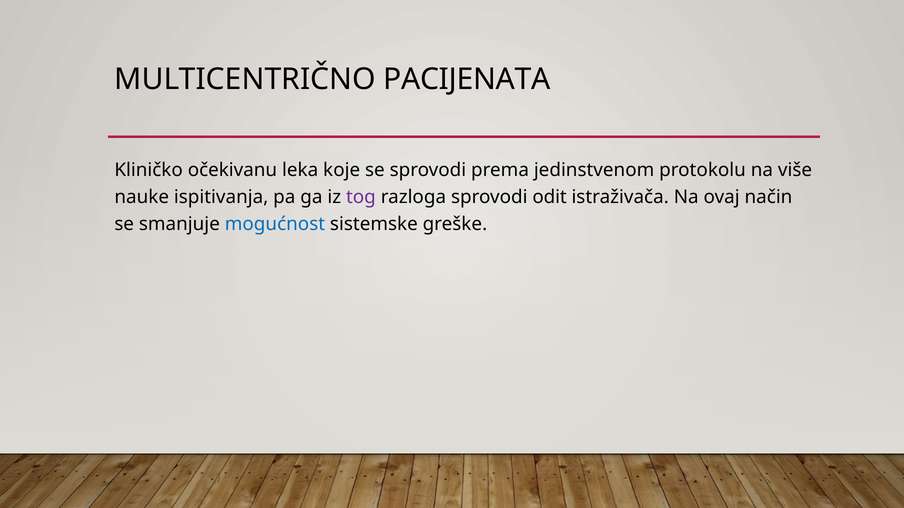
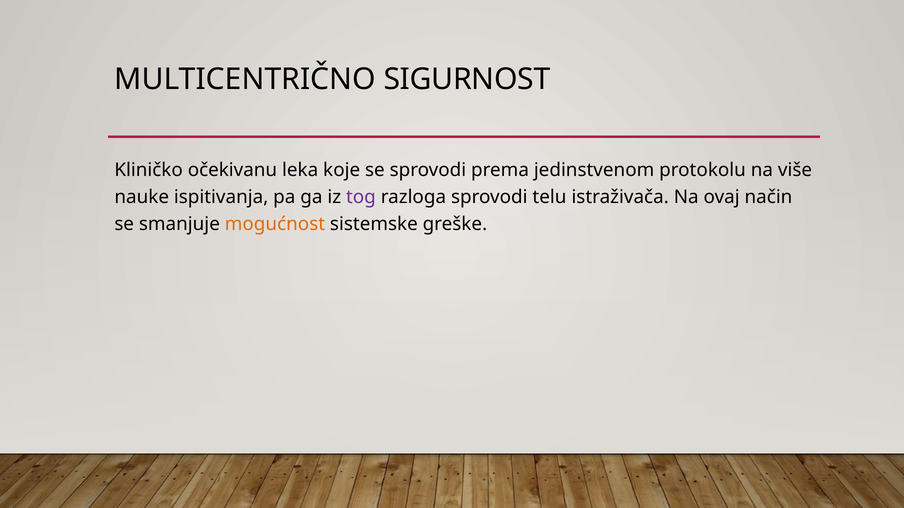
PACIJENATA: PACIJENATA -> SIGURNOST (467, 79)
odit: odit -> telu (549, 197)
mogućnost colour: blue -> orange (275, 224)
